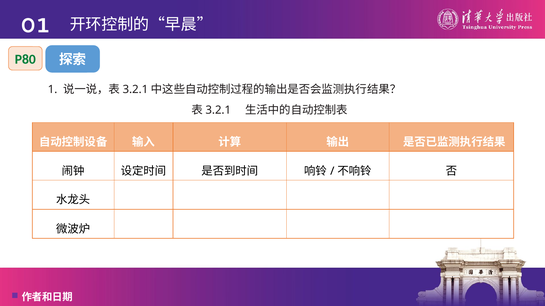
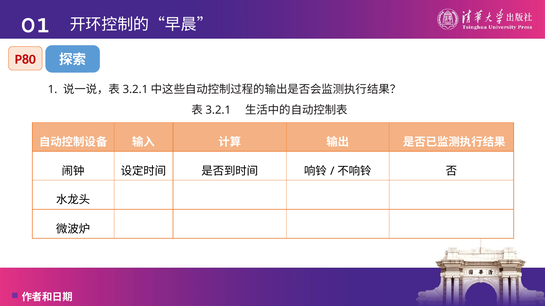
P80 colour: green -> red (25, 59)
